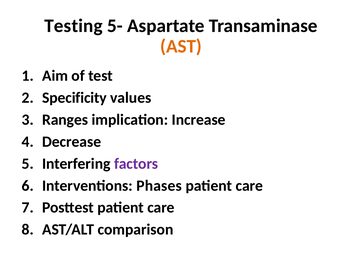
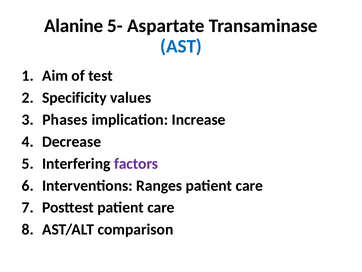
Testing: Testing -> Alanine (74, 26)
AST colour: orange -> blue (181, 46)
Ranges: Ranges -> Phases (65, 119)
Phases: Phases -> Ranges (159, 185)
